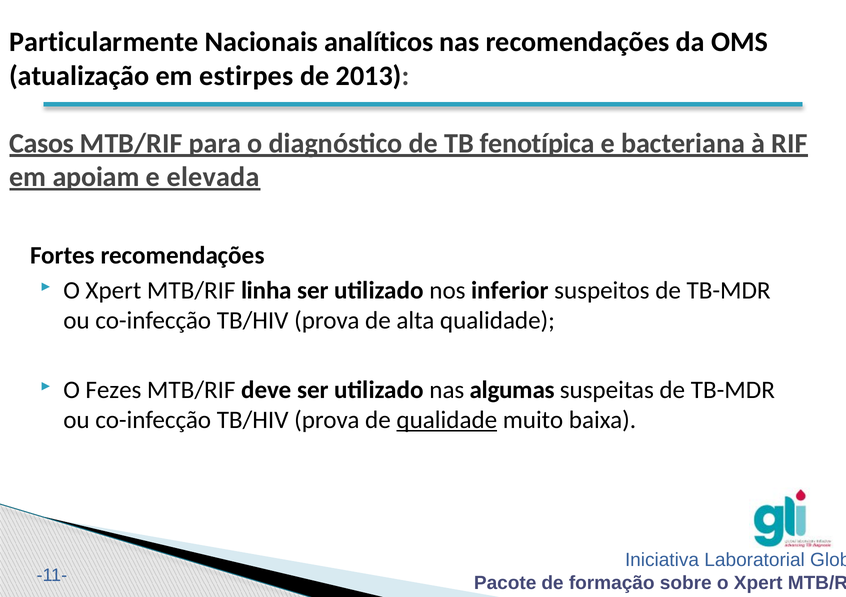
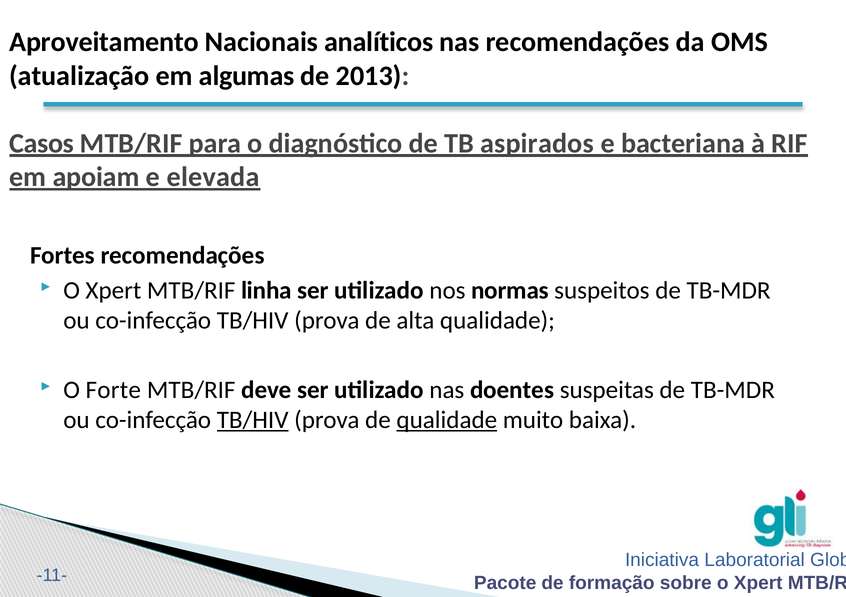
Particularmente: Particularmente -> Aproveitamento (104, 42)
estirpes: estirpes -> algumas (247, 76)
fenotípica: fenotípica -> aspirados (537, 143)
inferior: inferior -> normas (510, 290)
Fezes: Fezes -> Forte (113, 390)
algumas: algumas -> doentes (512, 390)
TB/HIV underline: none -> present (253, 420)
